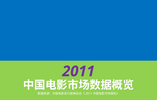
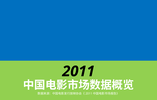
2011 colour: purple -> black (78, 71)
